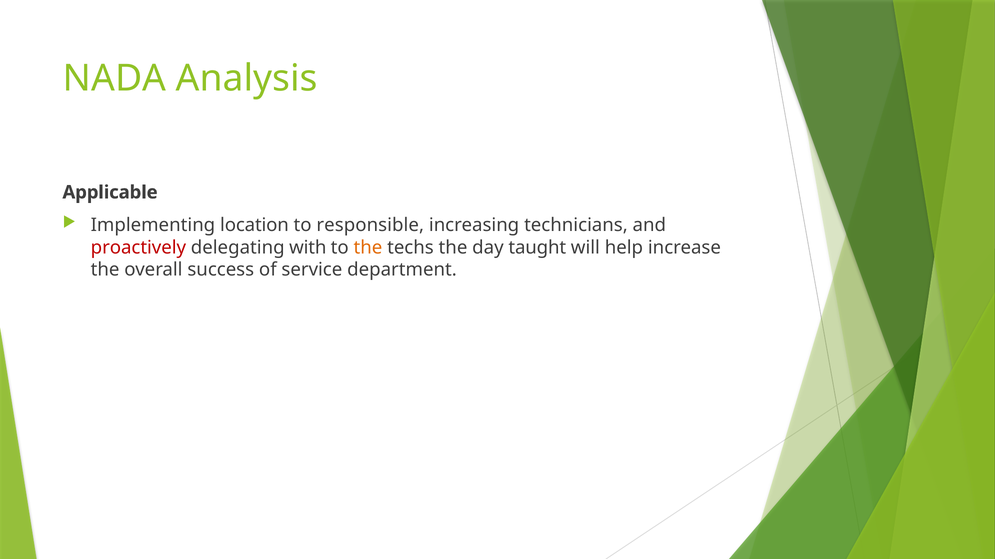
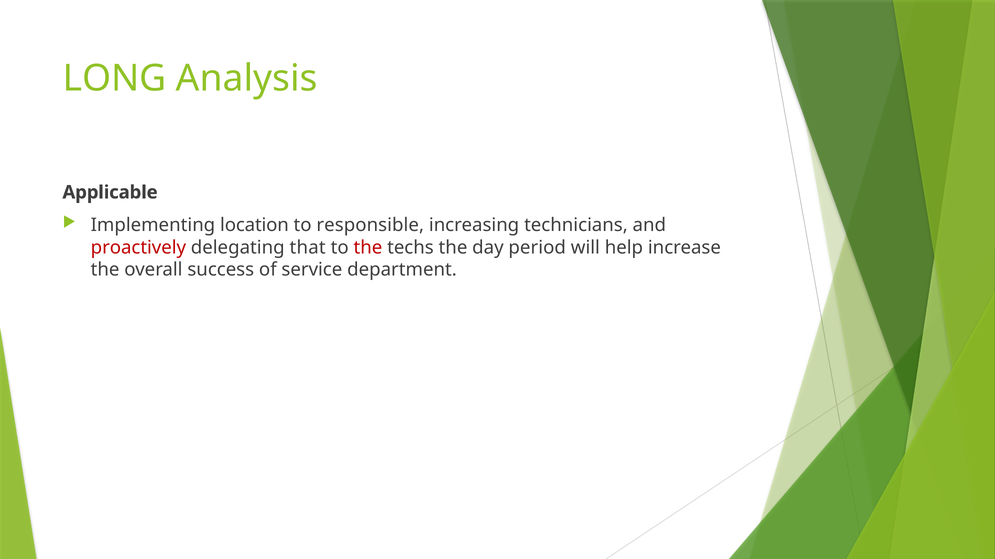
NADA: NADA -> LONG (115, 78)
with: with -> that (308, 248)
the colour: orange -> red (368, 248)
taught: taught -> period (537, 248)
